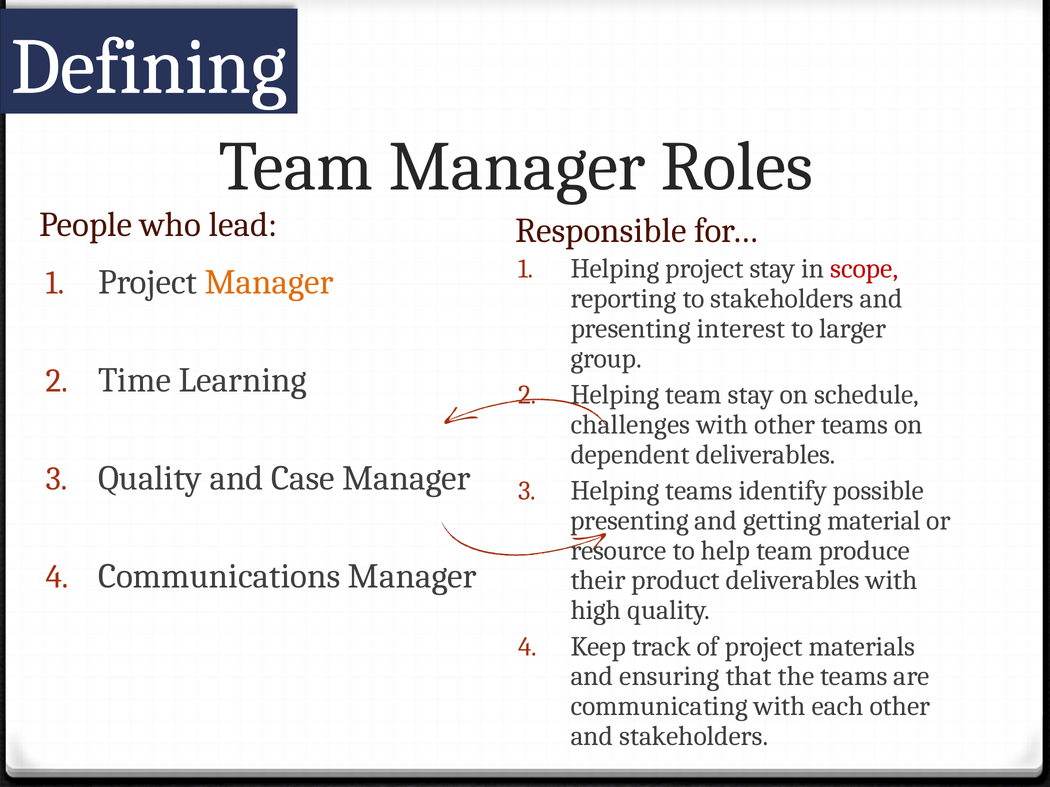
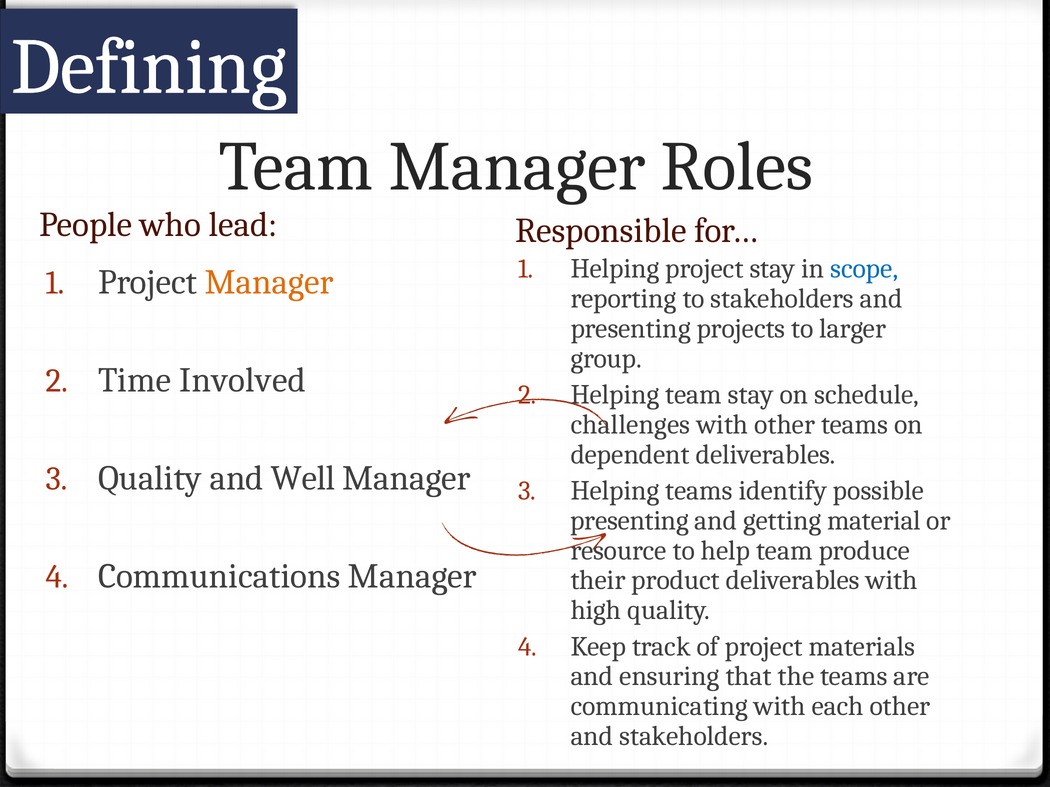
scope colour: red -> blue (864, 269)
interest: interest -> projects (741, 329)
Learning: Learning -> Involved (243, 380)
Case: Case -> Well (303, 478)
